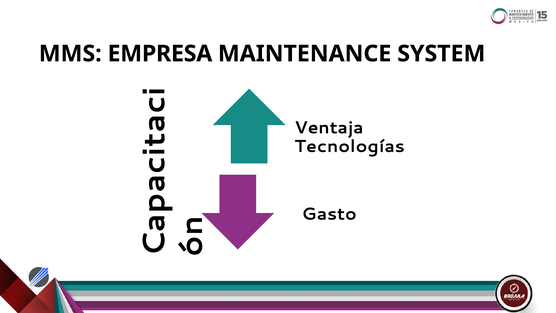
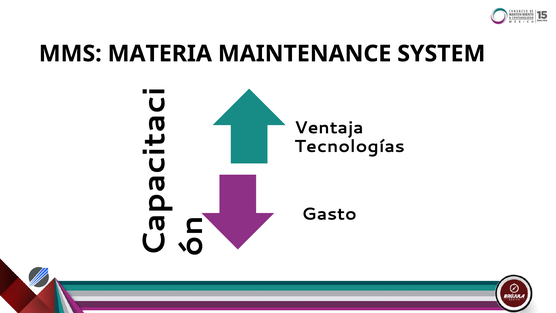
EMPRESA: EMPRESA -> MATERIA (160, 54)
